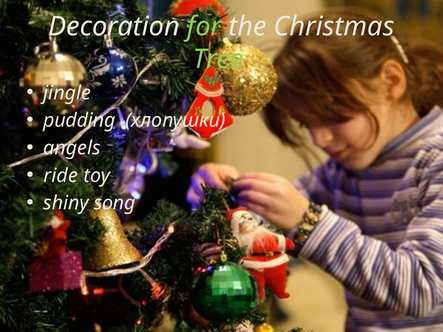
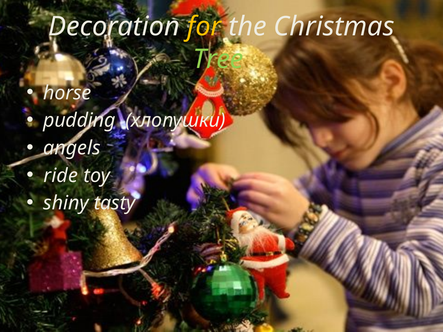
for colour: light green -> yellow (204, 27)
jingle: jingle -> horse (67, 93)
song: song -> tasty (115, 203)
